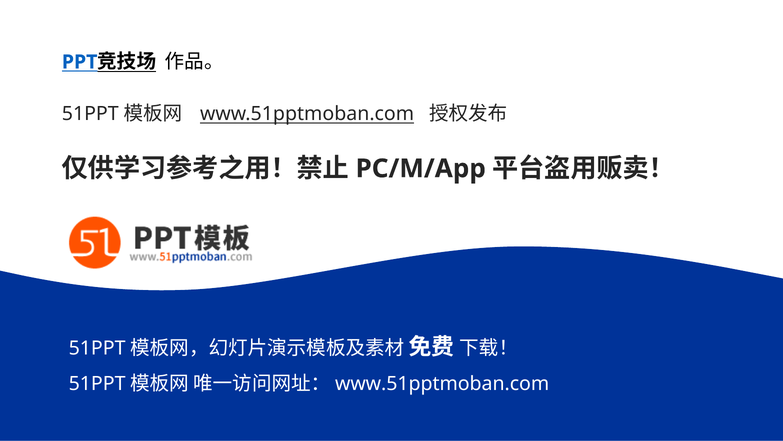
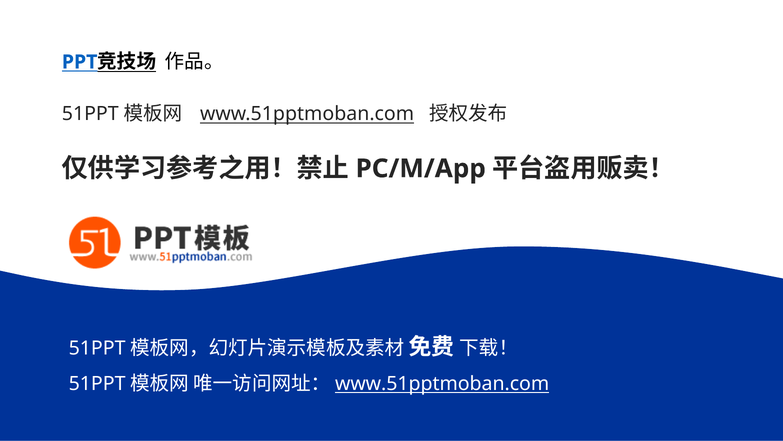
www.51pptmoban.com underline: none -> present (442, 384)
